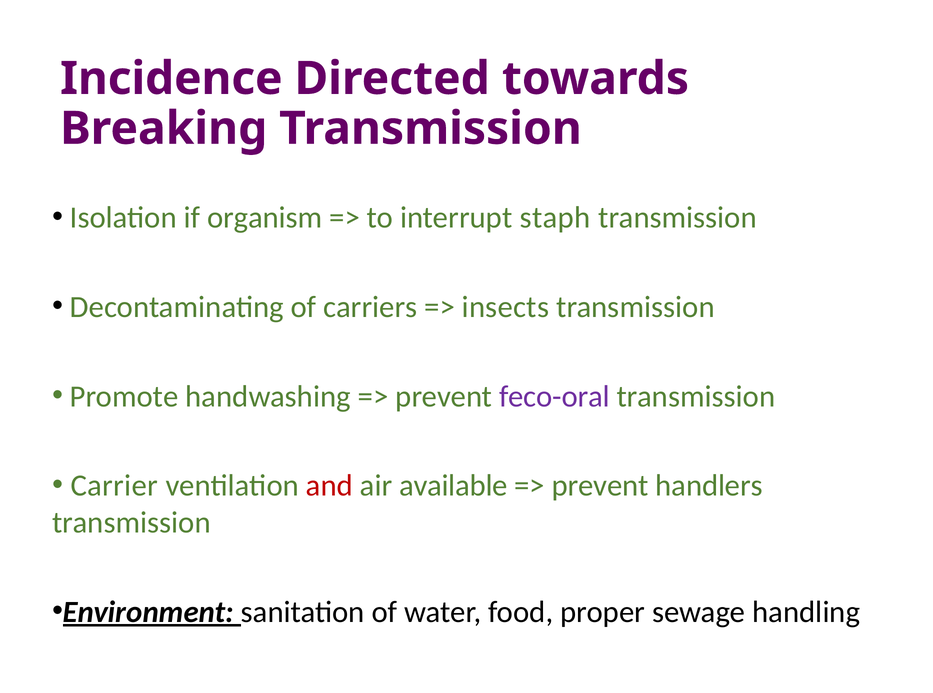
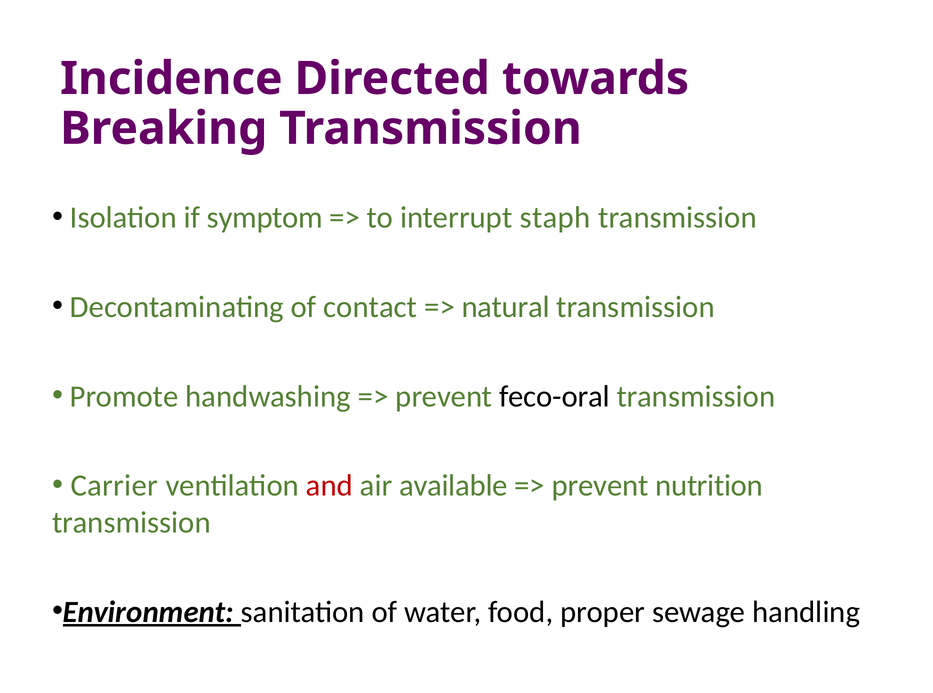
organism: organism -> symptom (265, 218)
carriers: carriers -> contact (370, 307)
insects: insects -> natural (506, 307)
feco-oral colour: purple -> black (554, 396)
handlers: handlers -> nutrition (709, 486)
